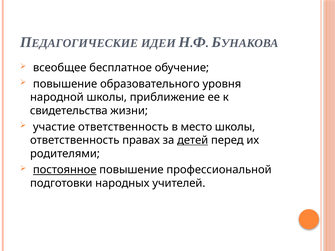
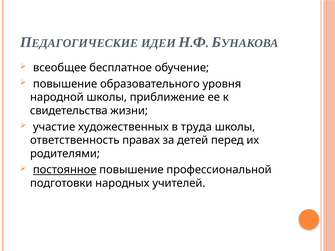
участие ответственность: ответственность -> художественных (123, 127)
место: место -> труда (196, 127)
детей underline: present -> none (193, 140)
